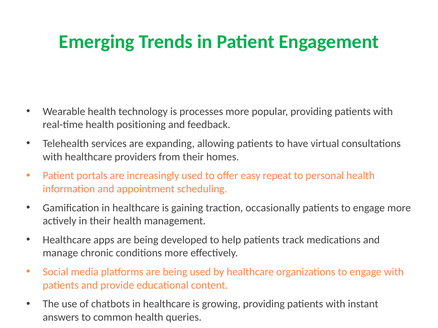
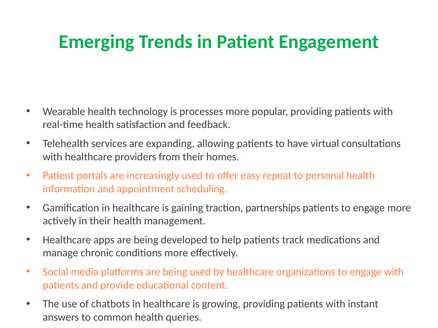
positioning: positioning -> satisfaction (141, 125)
occasionally: occasionally -> partnerships (273, 208)
